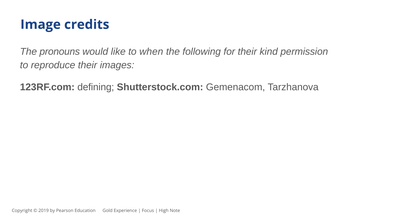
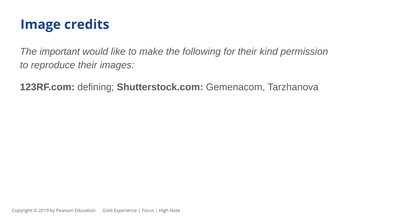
pronouns: pronouns -> important (60, 52)
when: when -> make (151, 52)
